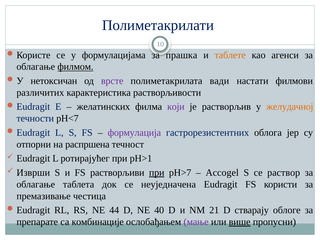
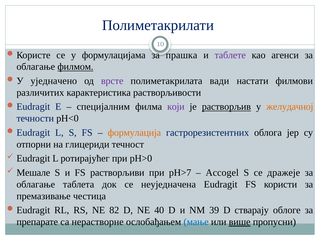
таблете colour: orange -> purple (230, 55)
нетоксичан: нетоксичан -> уједначено (54, 81)
желатинских: желатинских -> специјалним (103, 107)
растворљив underline: none -> present (226, 107)
pH<7: pH<7 -> pH<0 (67, 118)
формулација colour: purple -> orange (134, 133)
распршена: распршена -> глицериди (87, 144)
pH>1: pH>1 -> pH>0 (141, 158)
Изврши: Изврши -> Мешале (33, 173)
при underline: present -> none (157, 173)
раствор: раствор -> дражеје (284, 173)
44: 44 -> 82 (114, 210)
21: 21 -> 39 (214, 210)
комбинације: комбинације -> нерастворне (98, 222)
мање colour: purple -> blue (196, 222)
